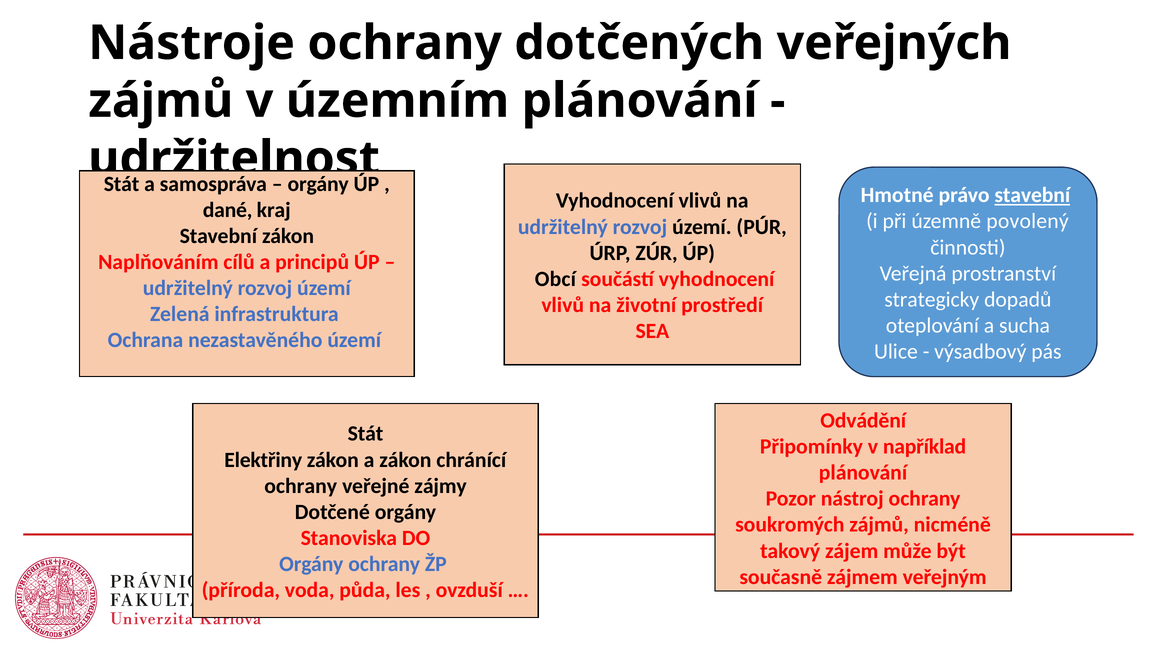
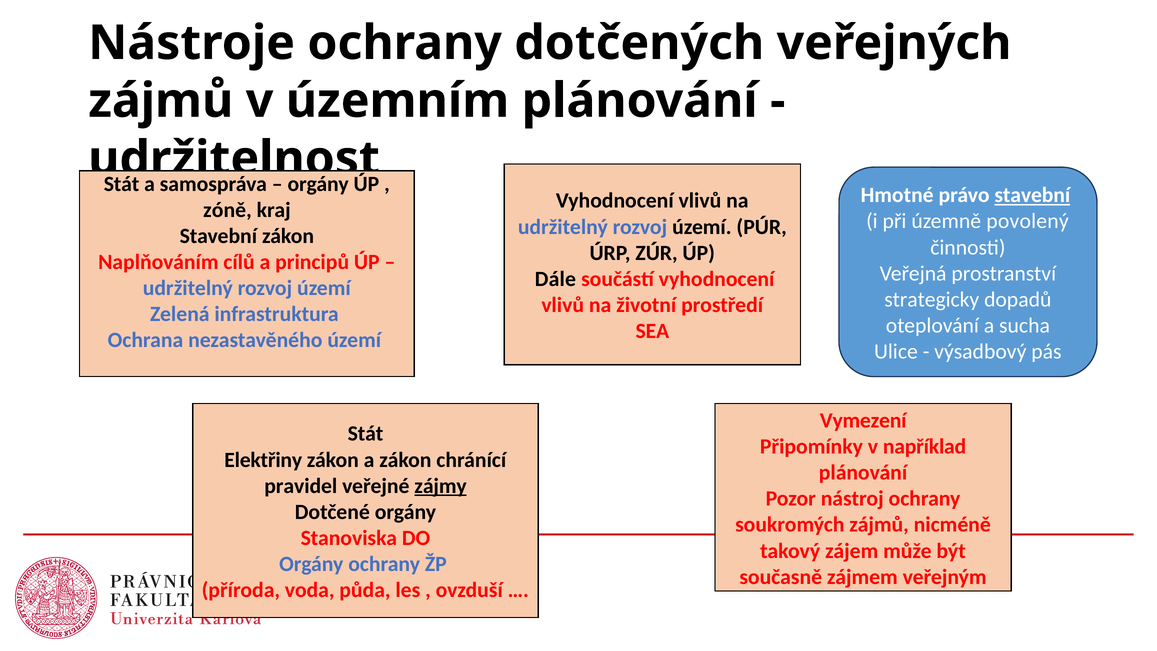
dané: dané -> zóně (227, 210)
Obcí: Obcí -> Dále (555, 279)
Odvádění: Odvádění -> Vymezení (863, 421)
ochrany: ochrany -> pravidel (301, 486)
zájmy underline: none -> present (441, 486)
